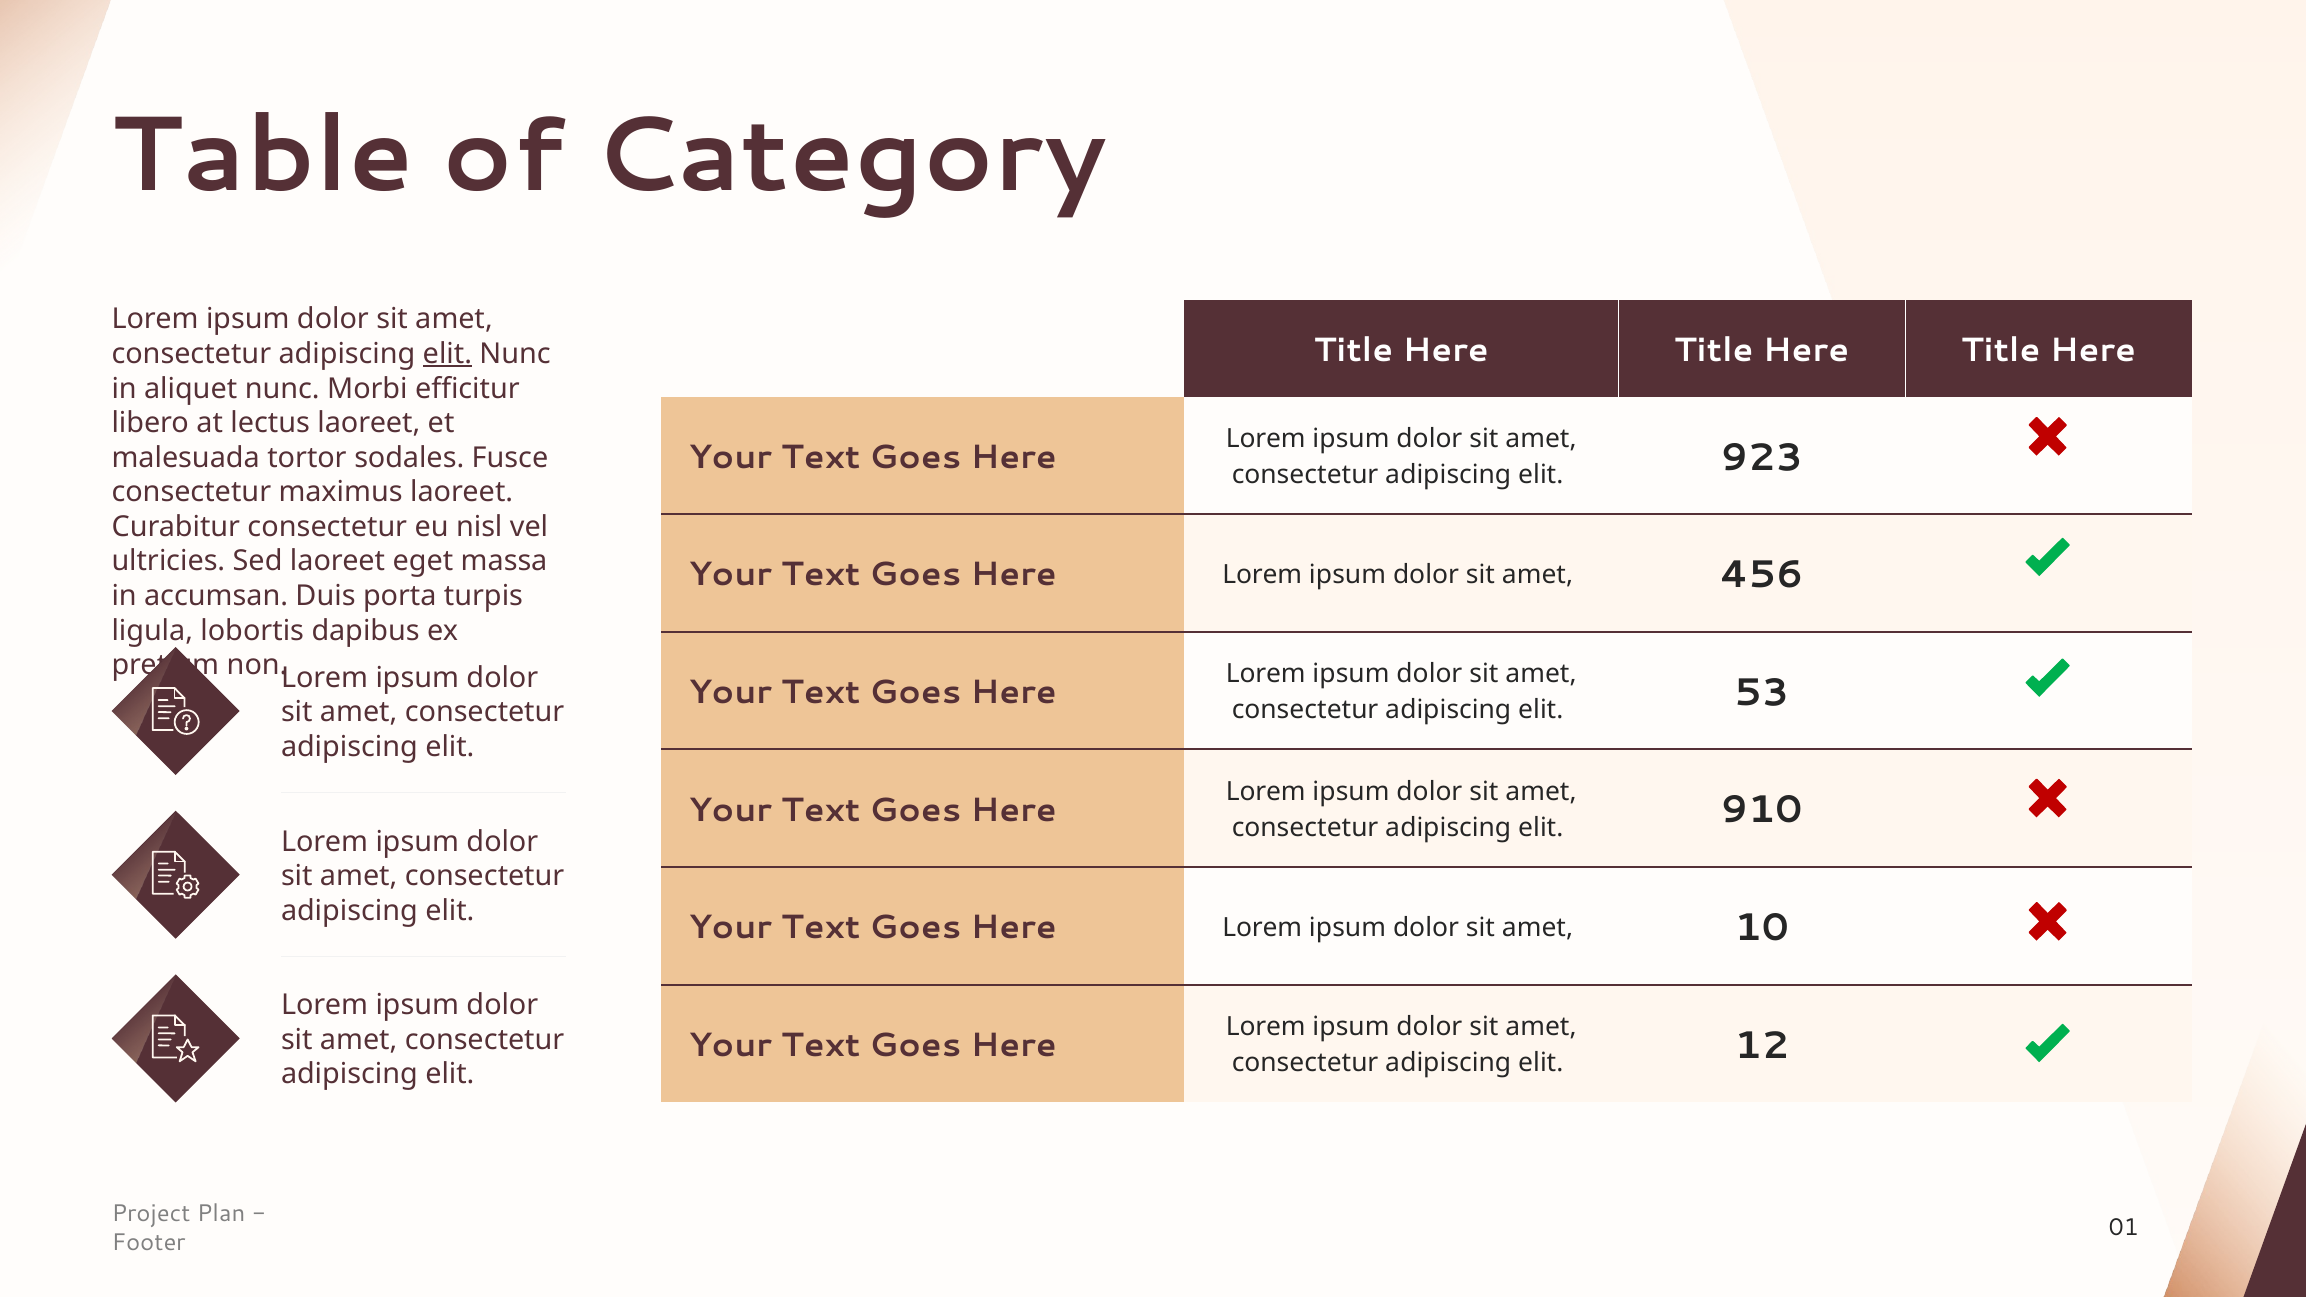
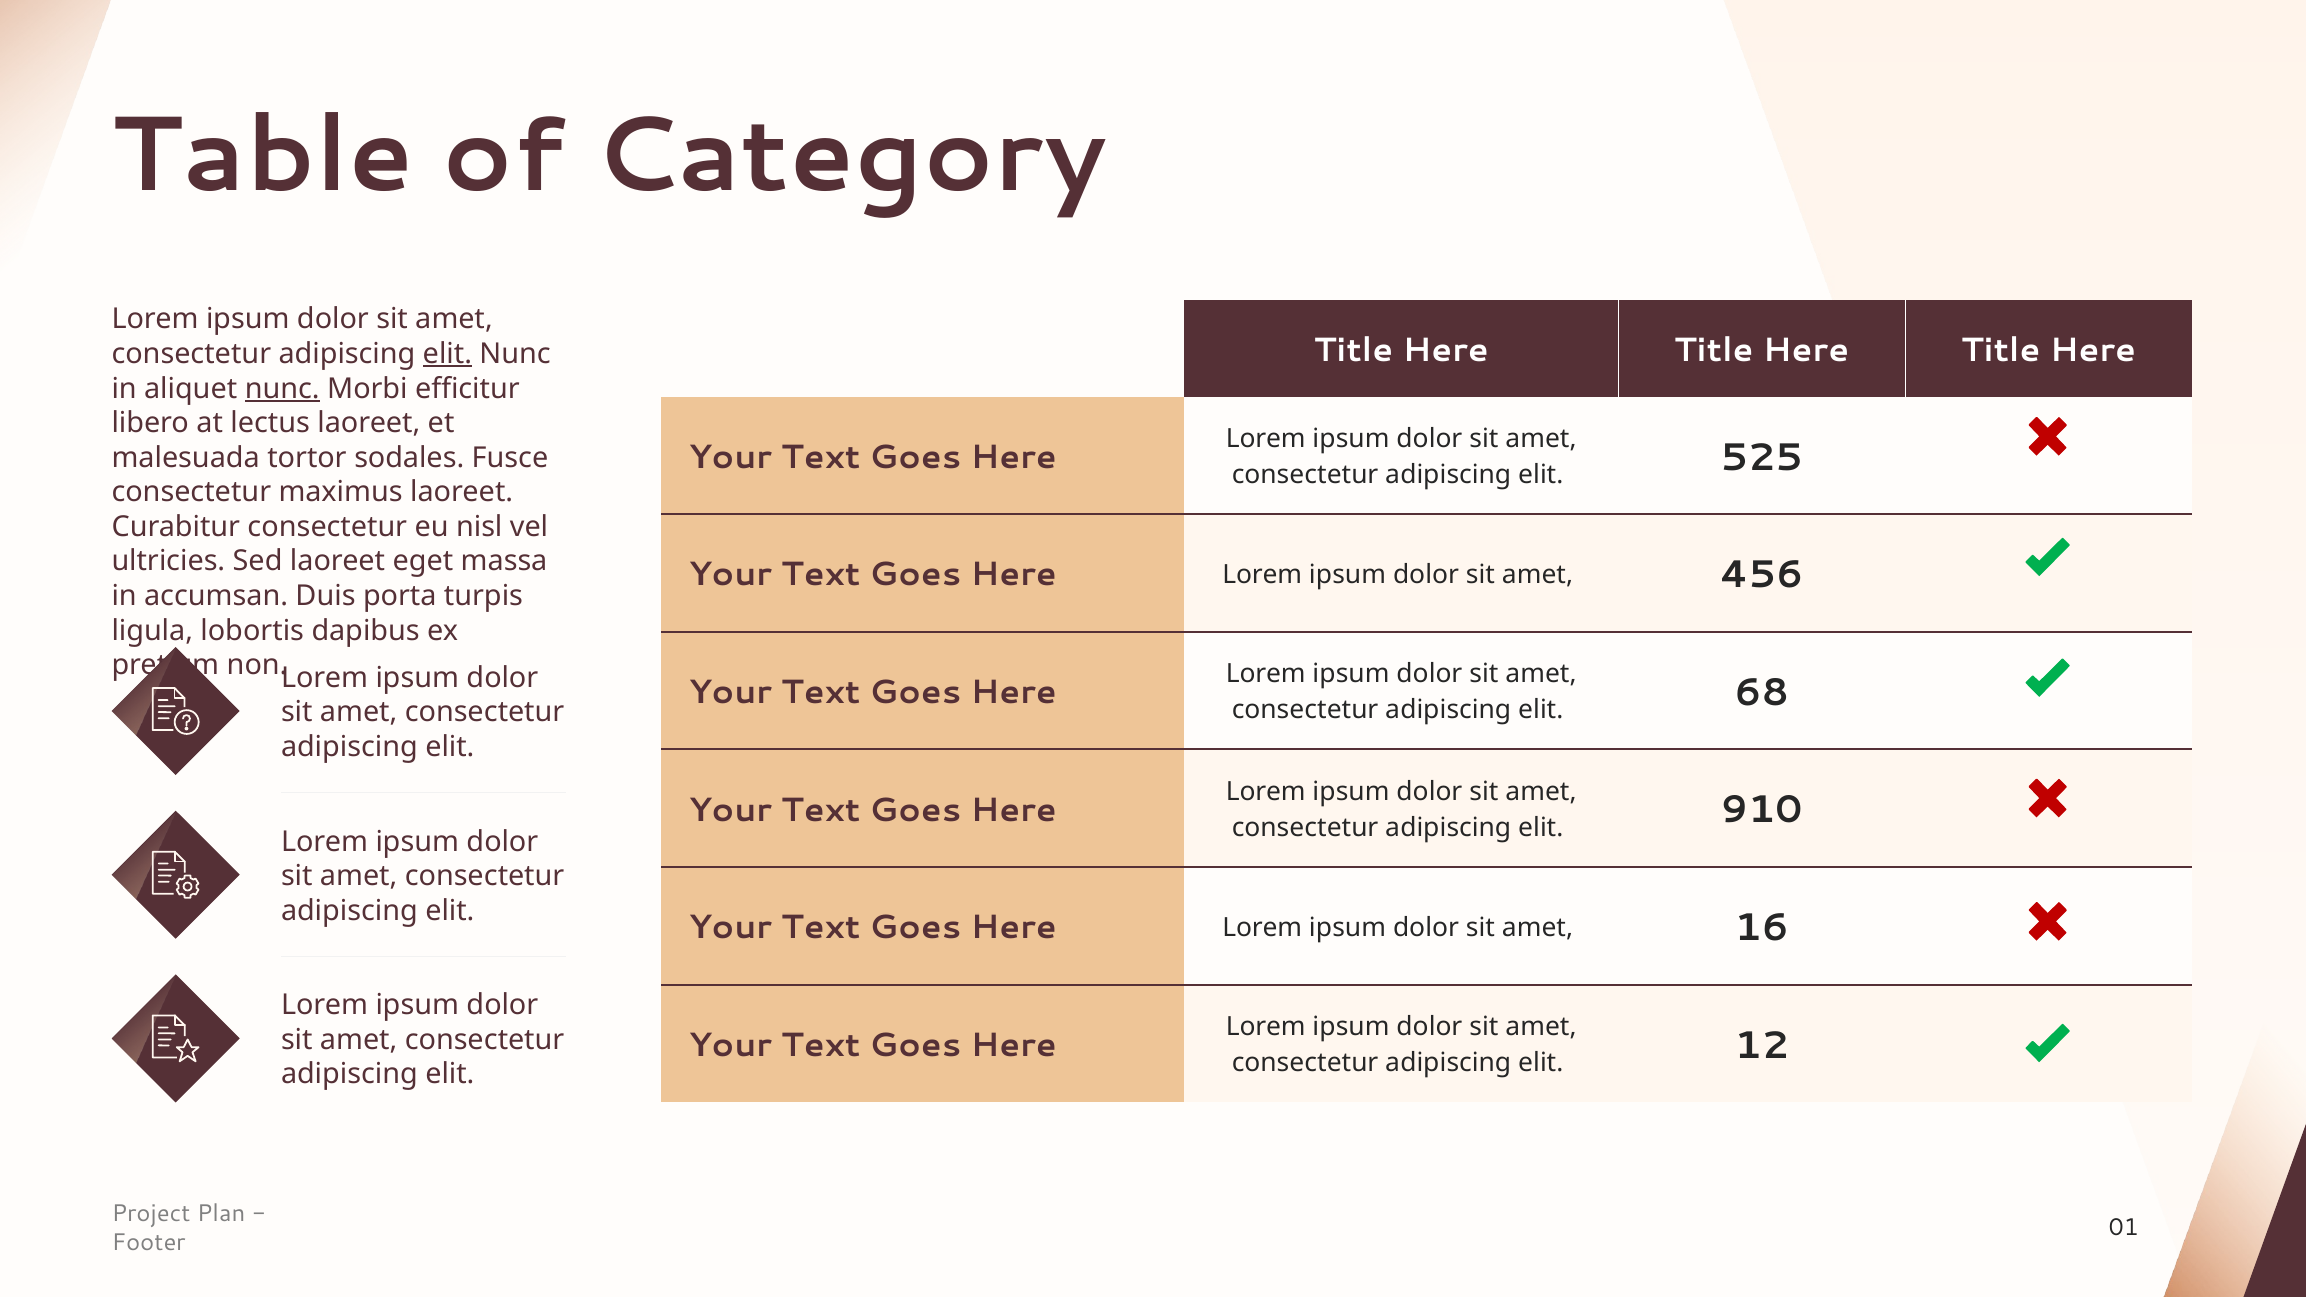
nunc underline: none -> present (282, 389)
923: 923 -> 525 (1762, 457)
53: 53 -> 68 (1762, 693)
10: 10 -> 16 (1762, 928)
